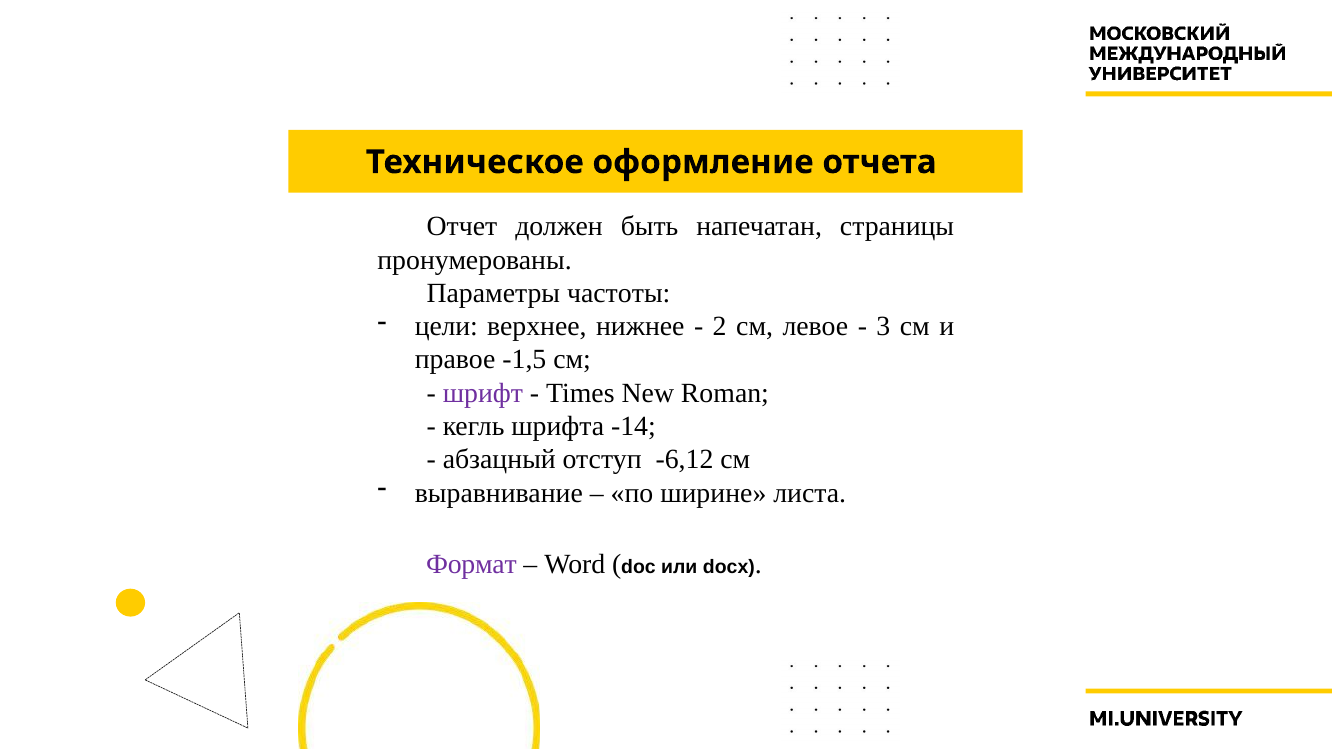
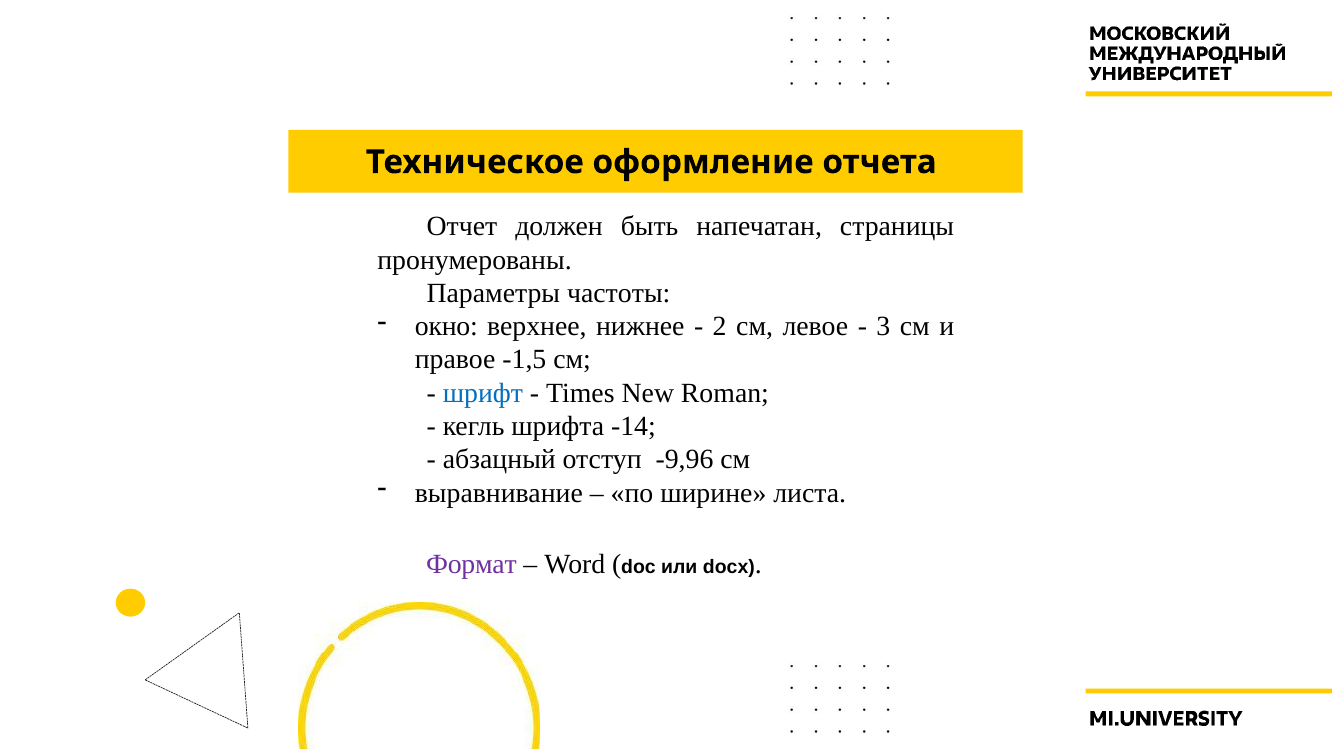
цели: цели -> окно (446, 327)
шрифт colour: purple -> blue (483, 393)
-6,12: -6,12 -> -9,96 (684, 460)
